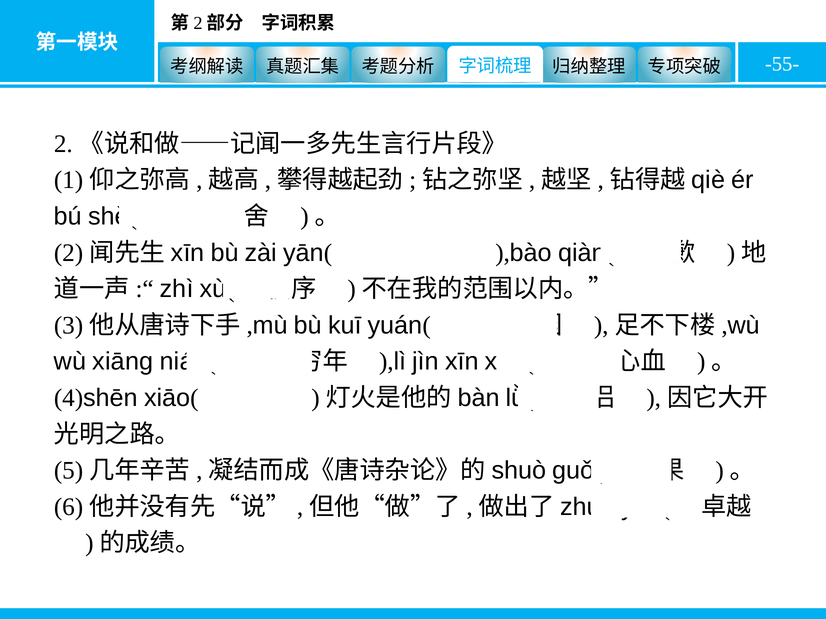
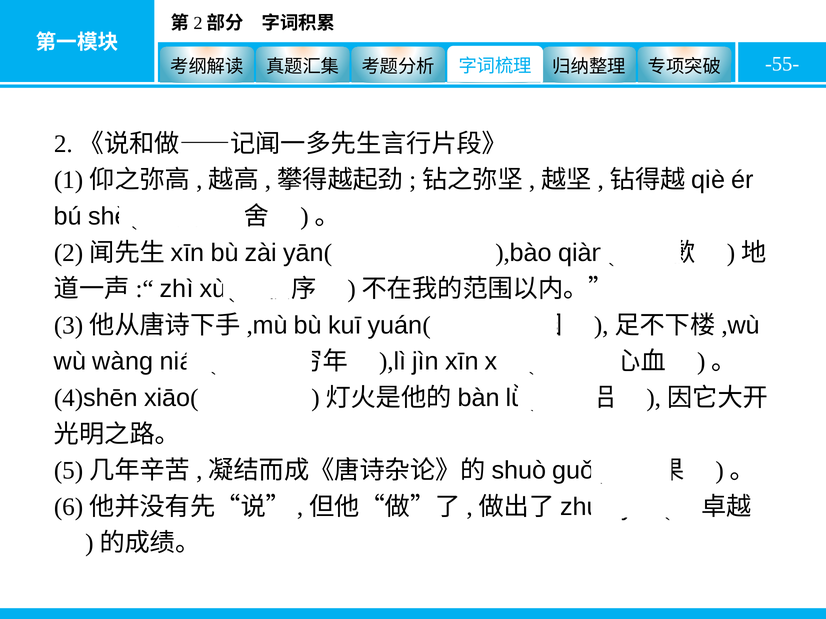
xiāng: xiāng -> wàng (123, 362)
